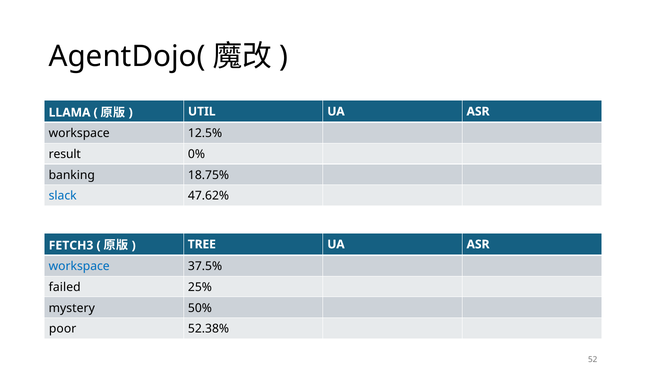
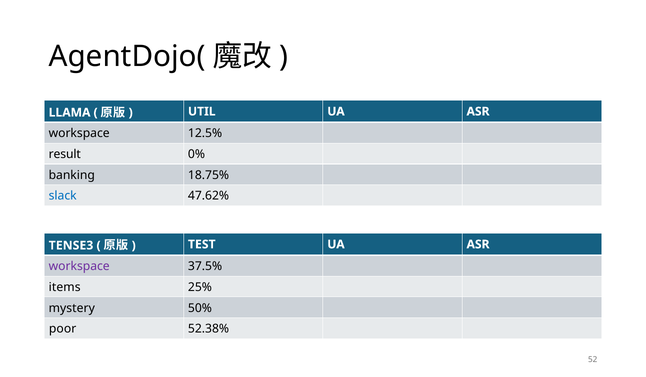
FETCH3: FETCH3 -> TENSE3 (71, 245)
TREE: TREE -> TEST (202, 244)
workspace colour: blue -> purple (79, 266)
failed: failed -> items (65, 287)
